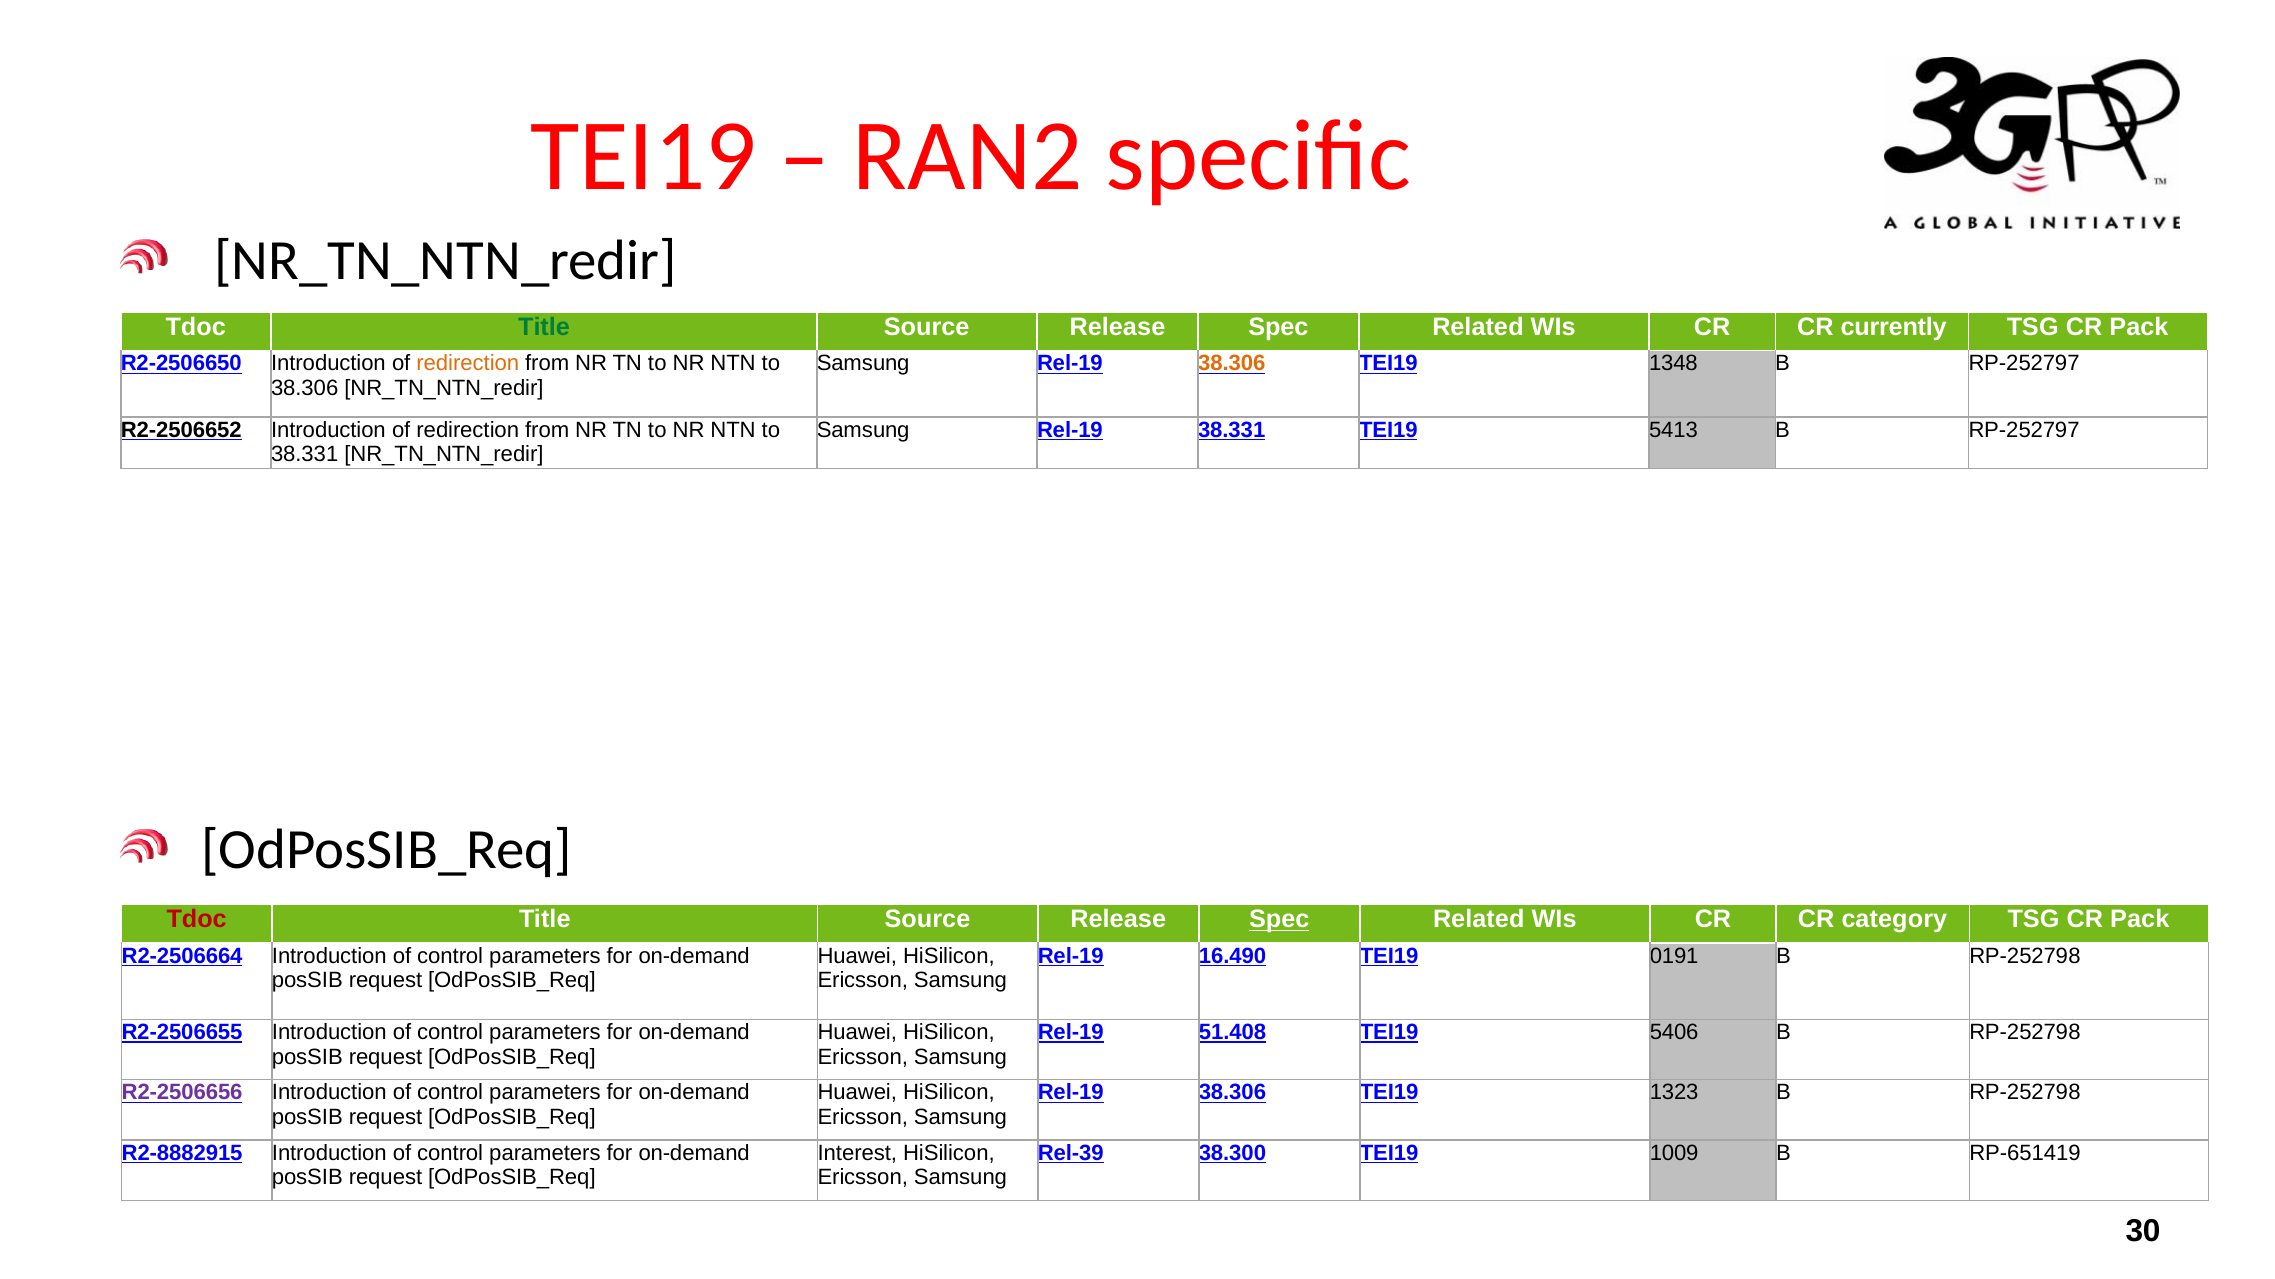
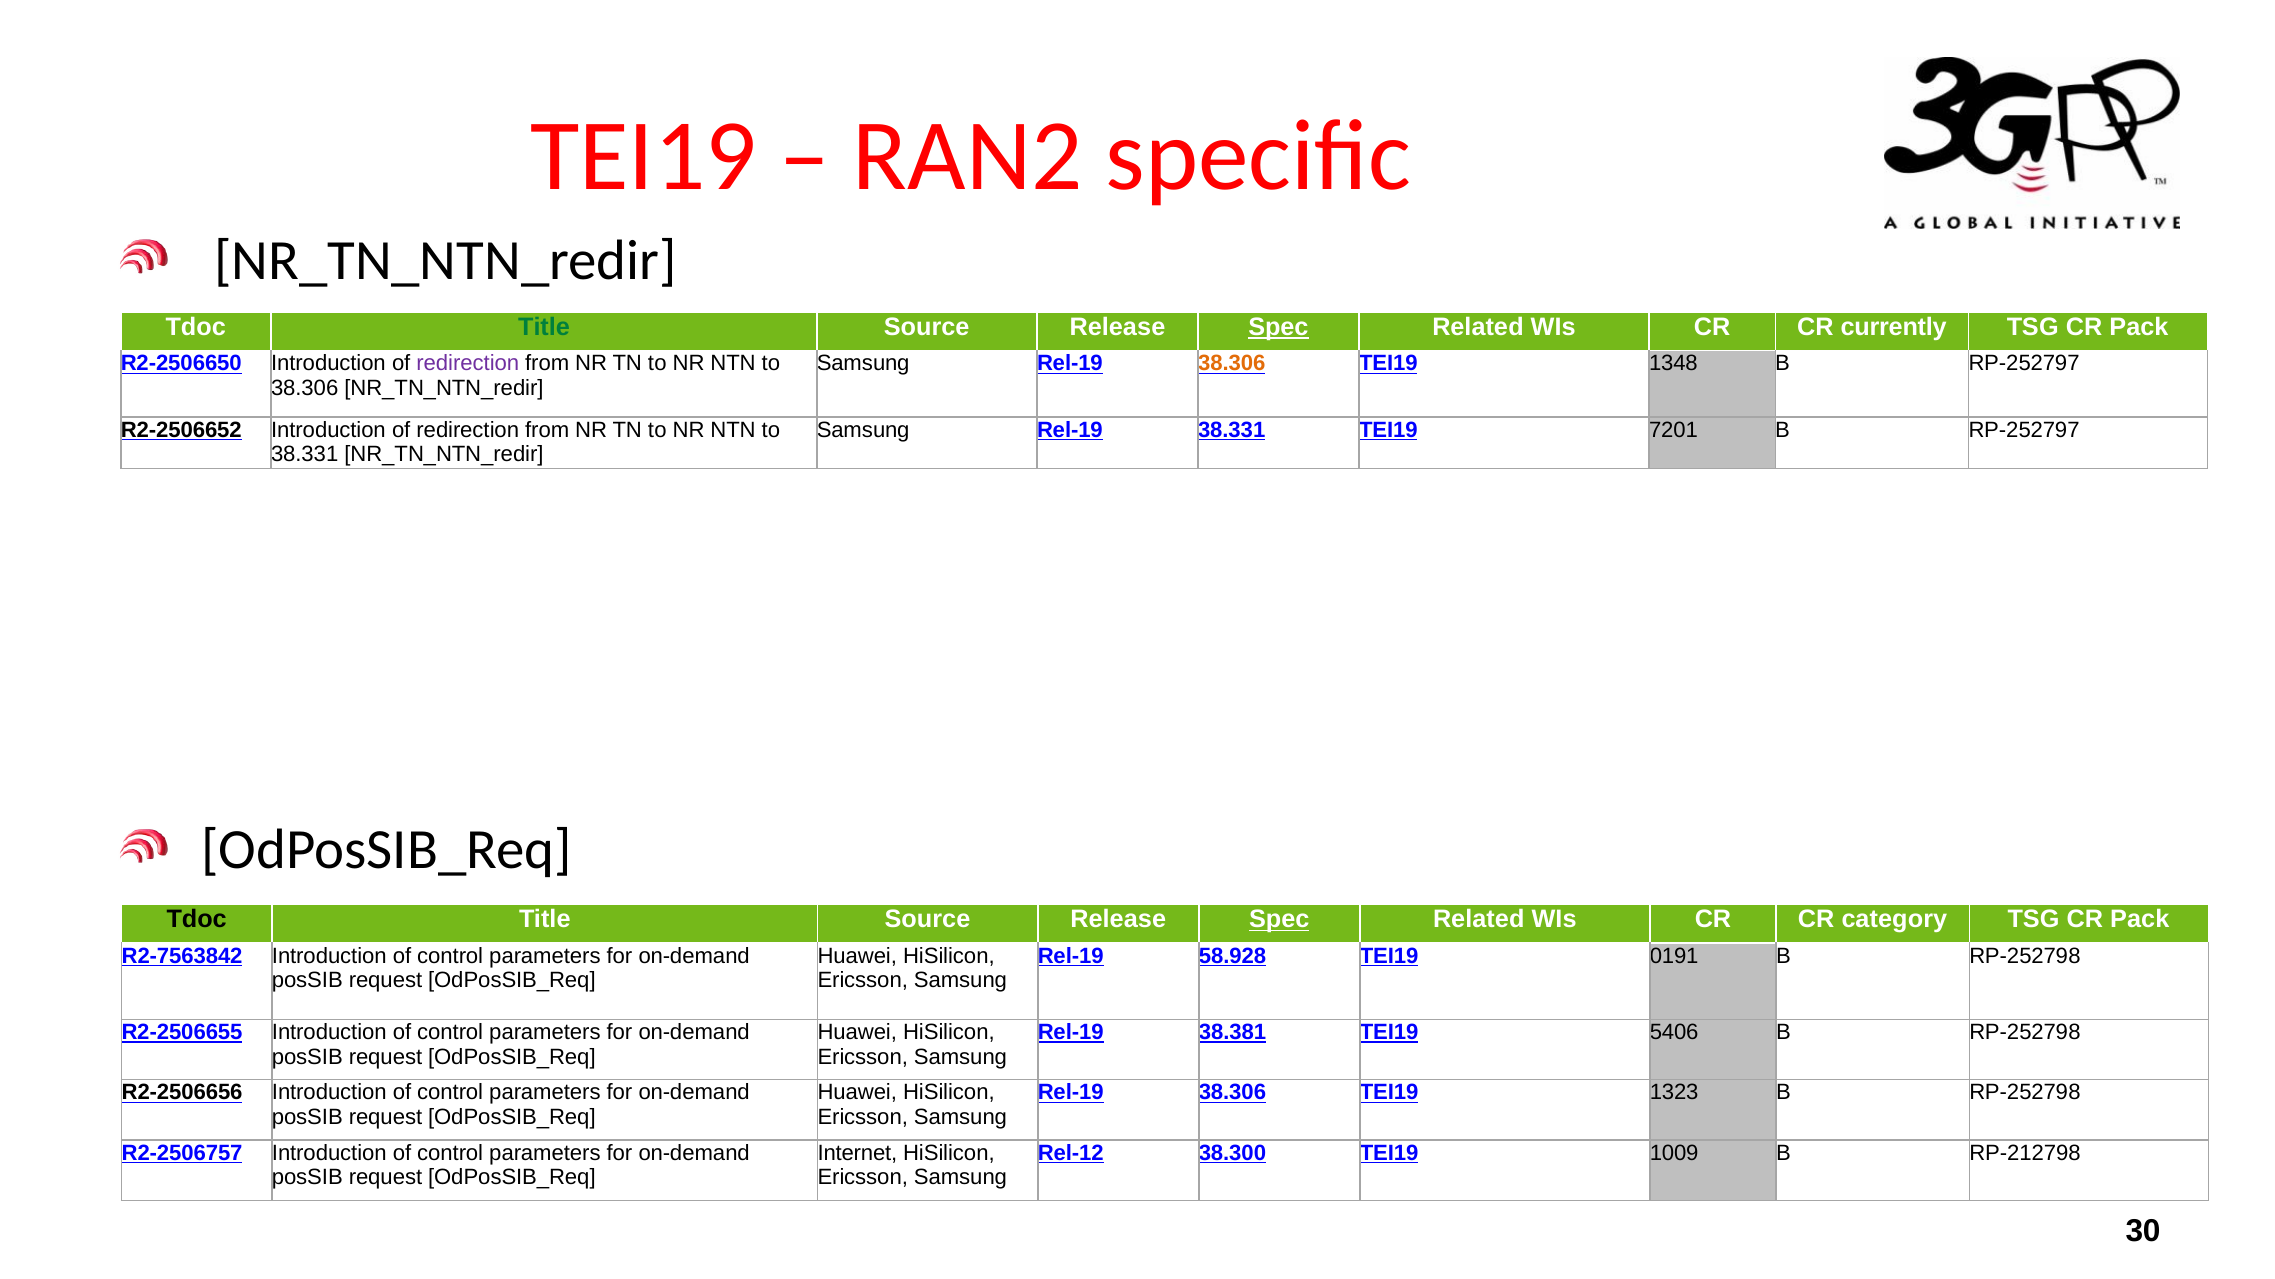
Spec underline: none -> present (1278, 327)
redirection colour: orange -> purple (468, 364)
5413: 5413 -> 7201 (1673, 430)
Tdoc colour: red -> black (197, 920)
R2-2506664: R2-2506664 -> R2-7563842 (182, 956)
16.490: 16.490 -> 58.928 (1233, 956)
51.408: 51.408 -> 38.381 (1233, 1033)
R2-2506656 colour: purple -> black (182, 1093)
R2-8882915: R2-8882915 -> R2-2506757 (182, 1153)
Interest: Interest -> Internet (857, 1153)
Rel-39: Rel-39 -> Rel-12 (1071, 1153)
RP-651419: RP-651419 -> RP-212798 (2025, 1153)
